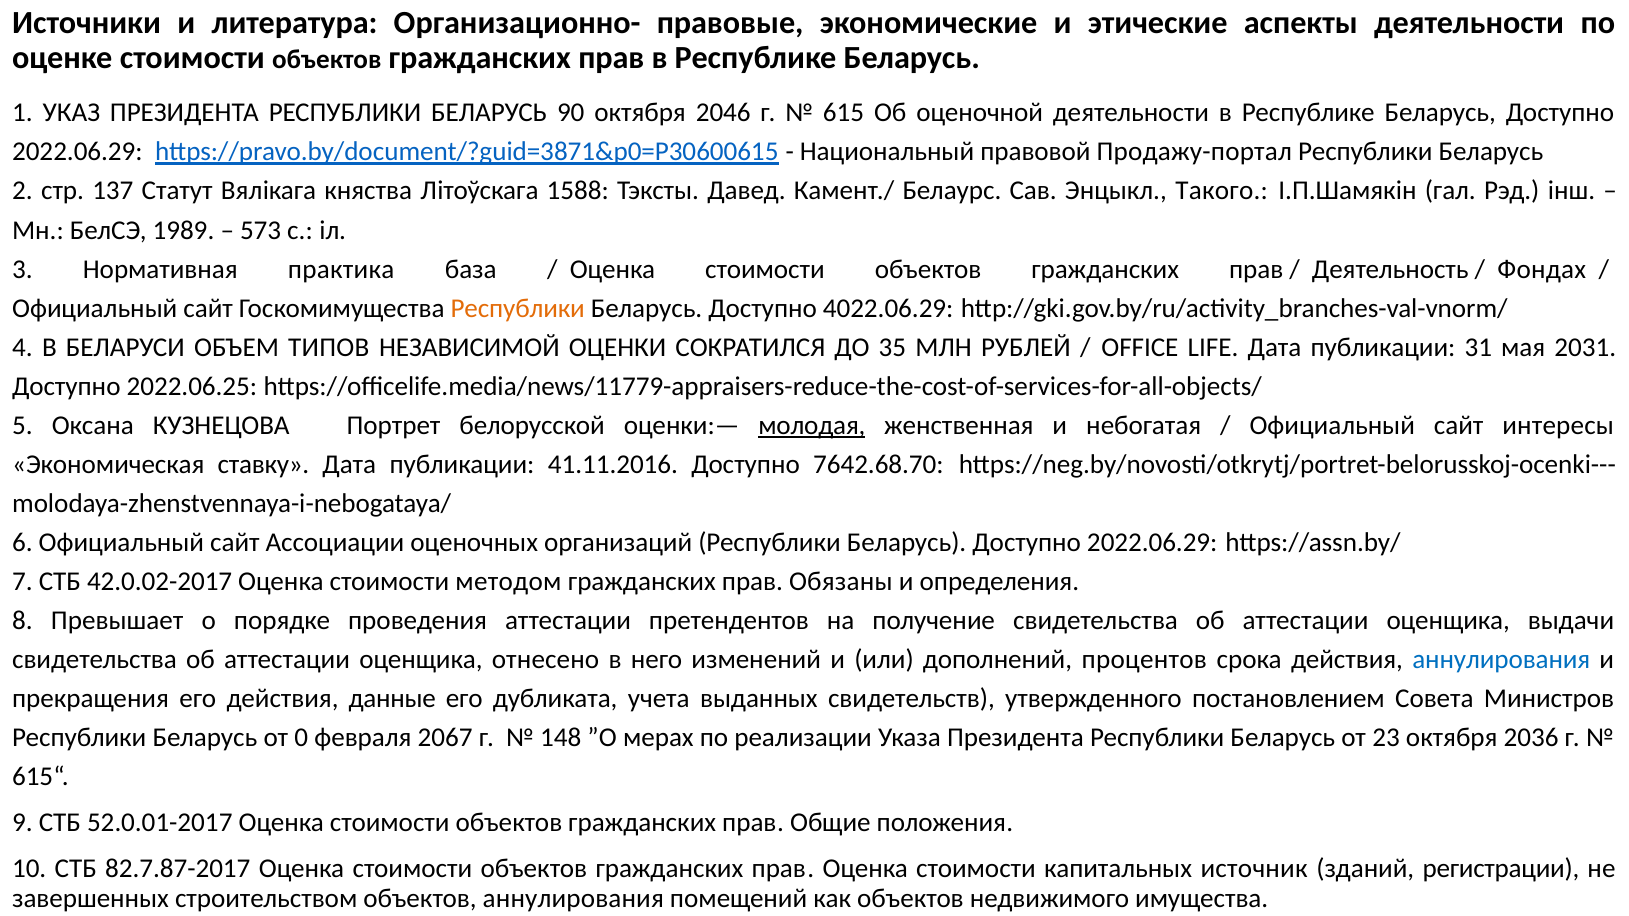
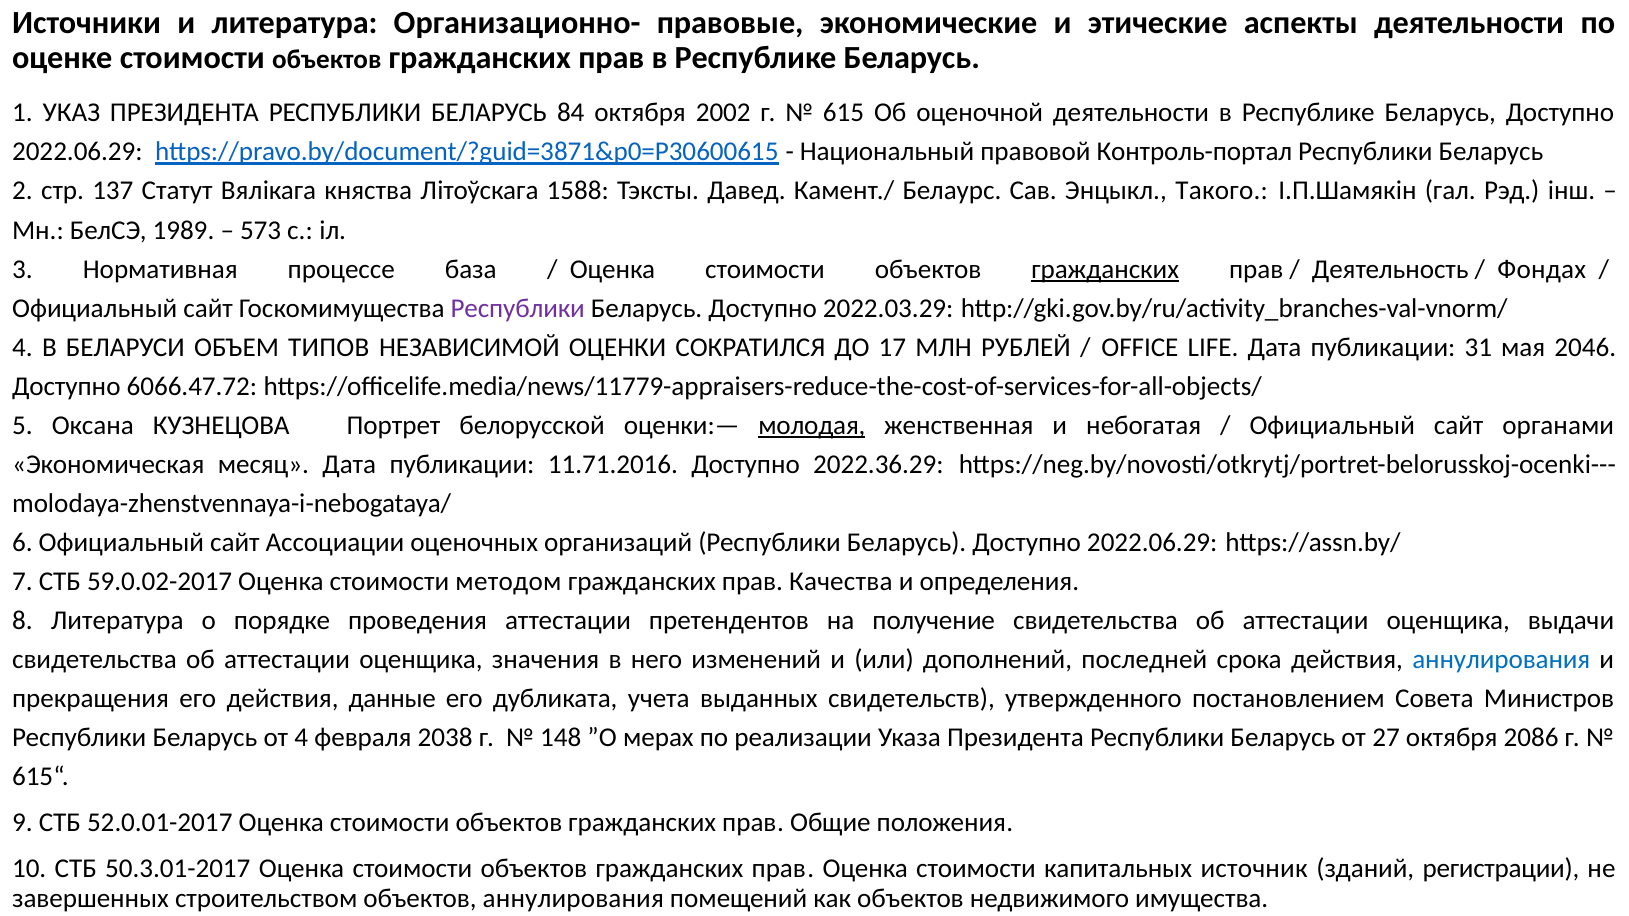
90: 90 -> 84 (571, 112)
2046: 2046 -> 2002 (723, 112)
Продажу-портал: Продажу-портал -> Контроль-портал (1194, 151)
практика: практика -> процессе (341, 269)
гражданских underline: none -> present (1105, 269)
Республики colour: orange -> purple (518, 308)
4022.06.29: 4022.06.29 -> 2022.03.29 (888, 308)
35: 35 -> 17 (892, 347)
2031: 2031 -> 2046 (1585, 347)
2022.06.25: 2022.06.25 -> 6066.47.72 (192, 386)
интересы: интересы -> органами (1558, 425)
ставку: ставку -> месяц (263, 464)
41.11.2016: 41.11.2016 -> 11.71.2016 (613, 464)
7642.68.70: 7642.68.70 -> 2022.36.29 (878, 464)
42.0.02-2017: 42.0.02-2017 -> 59.0.02-2017 (160, 582)
Обязаны: Обязаны -> Качества (841, 582)
8 Превышает: Превышает -> Литература (117, 621)
отнесено: отнесено -> значения (546, 660)
процентов: процентов -> последней (1144, 660)
от 0: 0 -> 4 (301, 738)
2067: 2067 -> 2038 (445, 738)
23: 23 -> 27 (1386, 738)
2036: 2036 -> 2086 (1531, 738)
82.7.87-2017: 82.7.87-2017 -> 50.3.01-2017 (178, 869)
